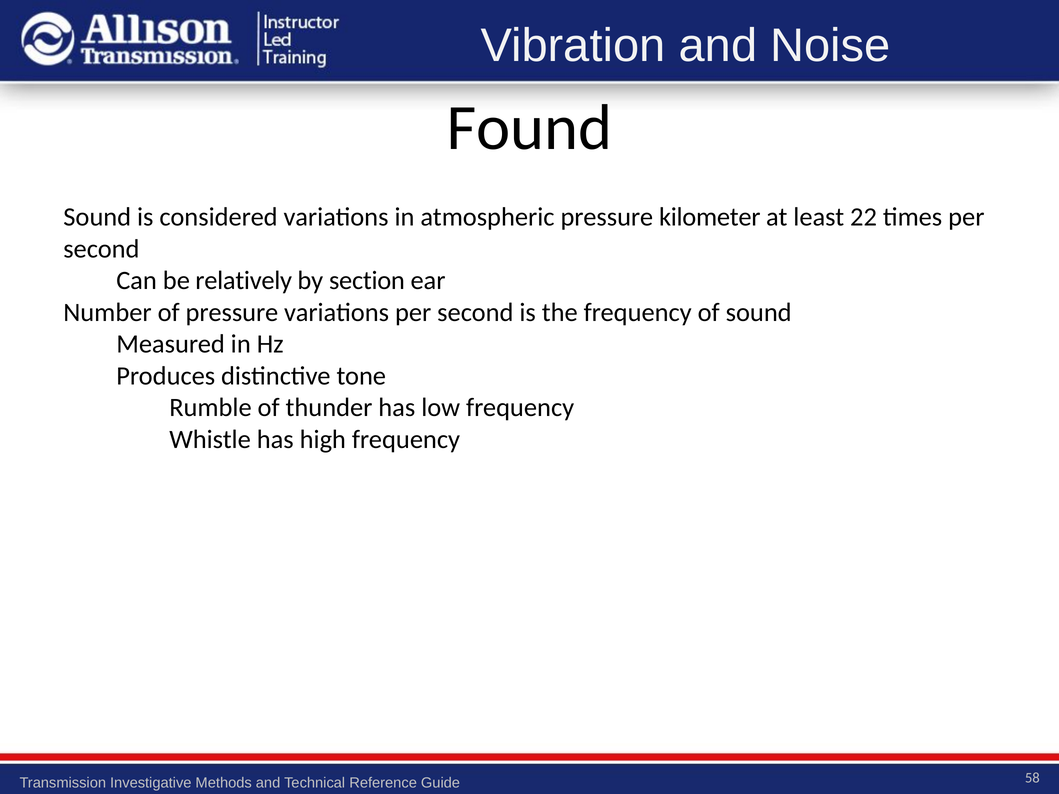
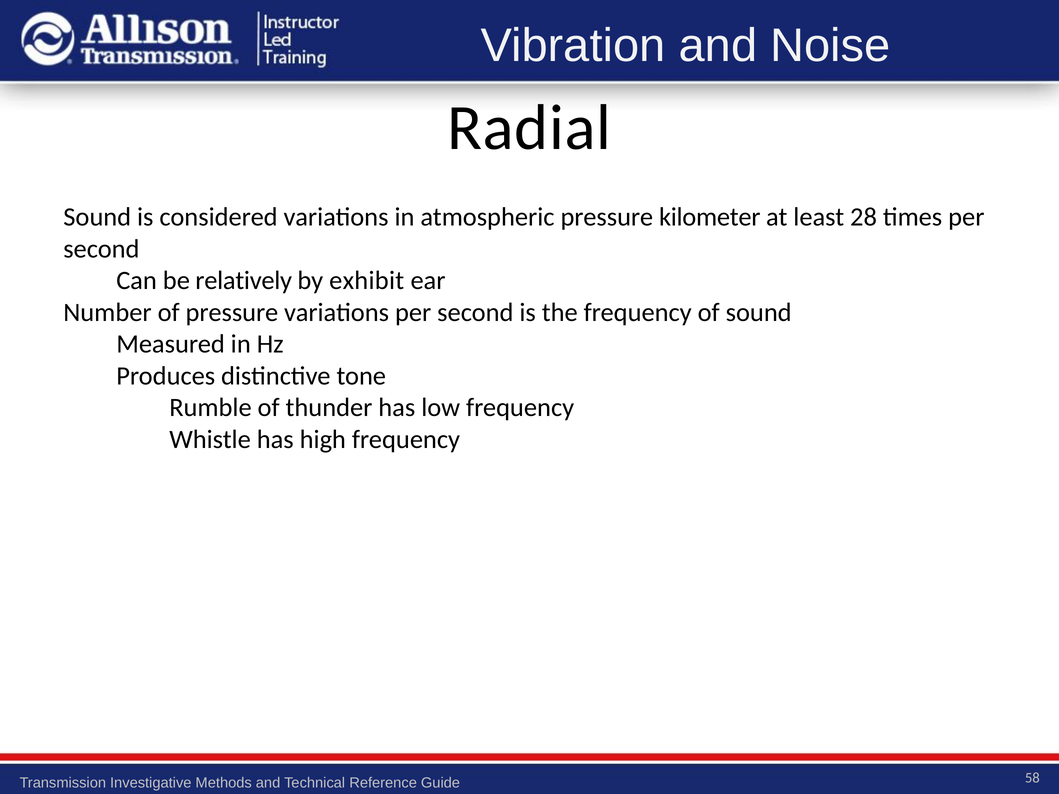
Found: Found -> Radial (529, 128)
22: 22 -> 28 (864, 217)
section: section -> exhibit (367, 281)
